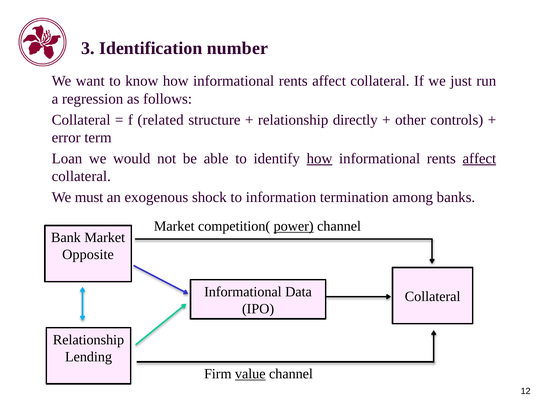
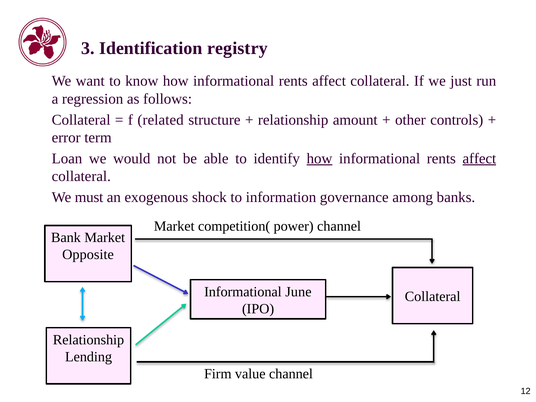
number: number -> registry (237, 48)
directly: directly -> amount (355, 120)
termination: termination -> governance (354, 197)
power underline: present -> none (294, 226)
Data: Data -> June (298, 292)
value underline: present -> none (250, 374)
